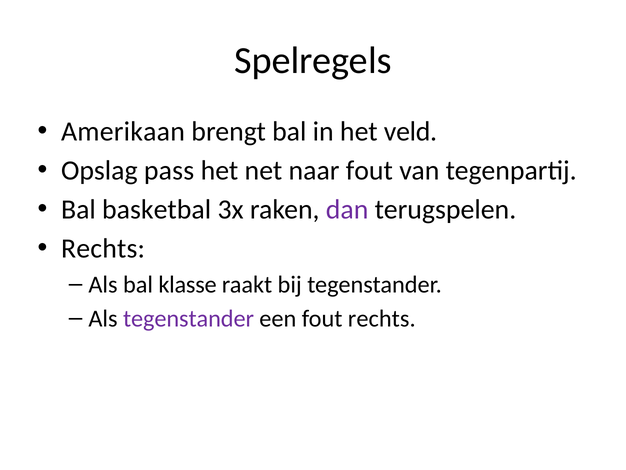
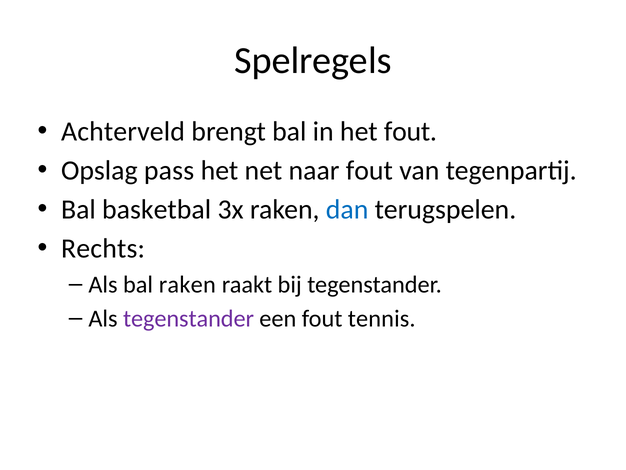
Amerikaan: Amerikaan -> Achterveld (123, 131)
het veld: veld -> fout (410, 131)
dan colour: purple -> blue (347, 209)
bal klasse: klasse -> raken (187, 284)
fout rechts: rechts -> tennis (382, 318)
